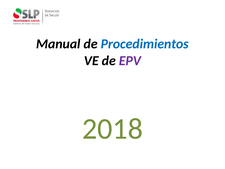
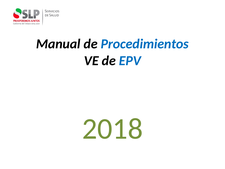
EPV colour: purple -> blue (130, 61)
